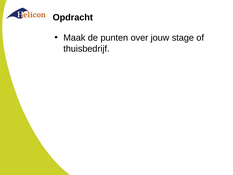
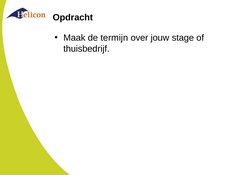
punten: punten -> termijn (114, 38)
